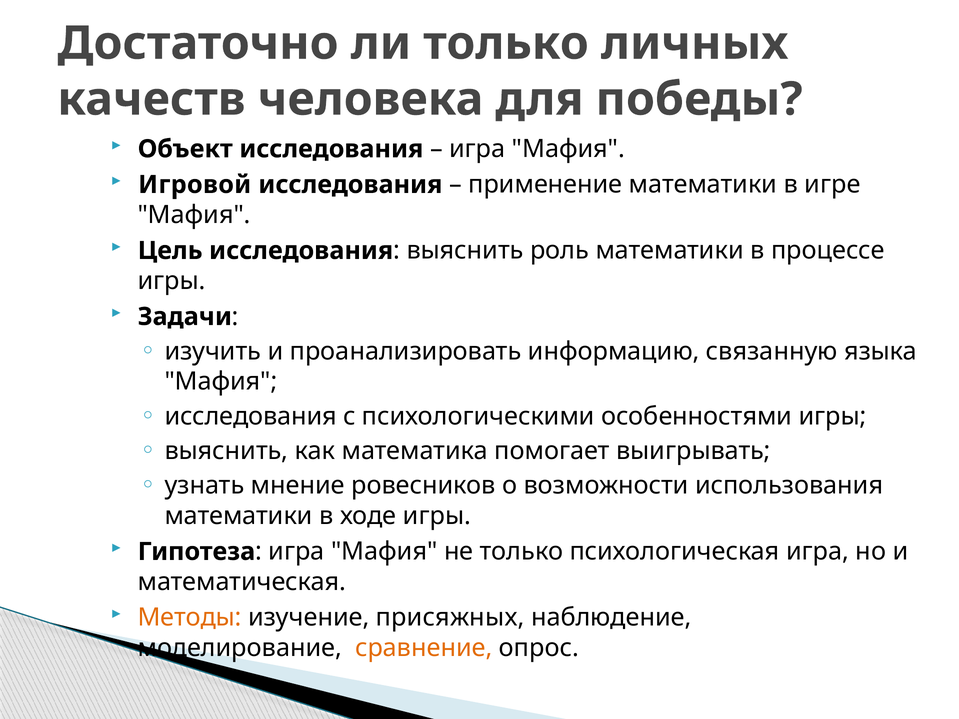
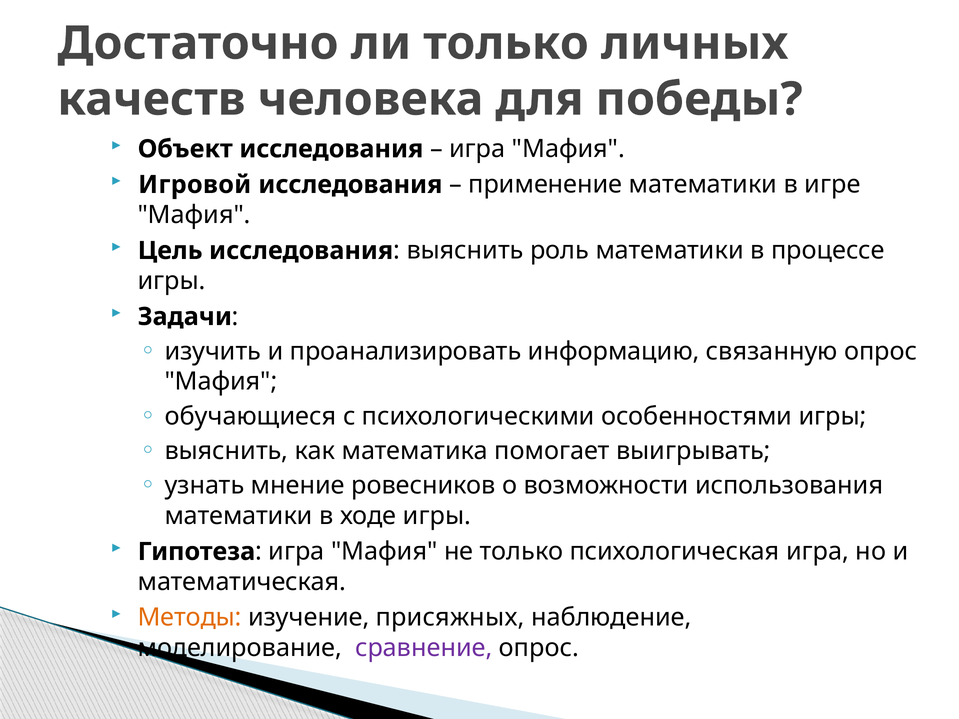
связанную языка: языка -> опрос (881, 351)
исследования: исследования -> обучающиеся (250, 416)
сравнение colour: orange -> purple (424, 648)
